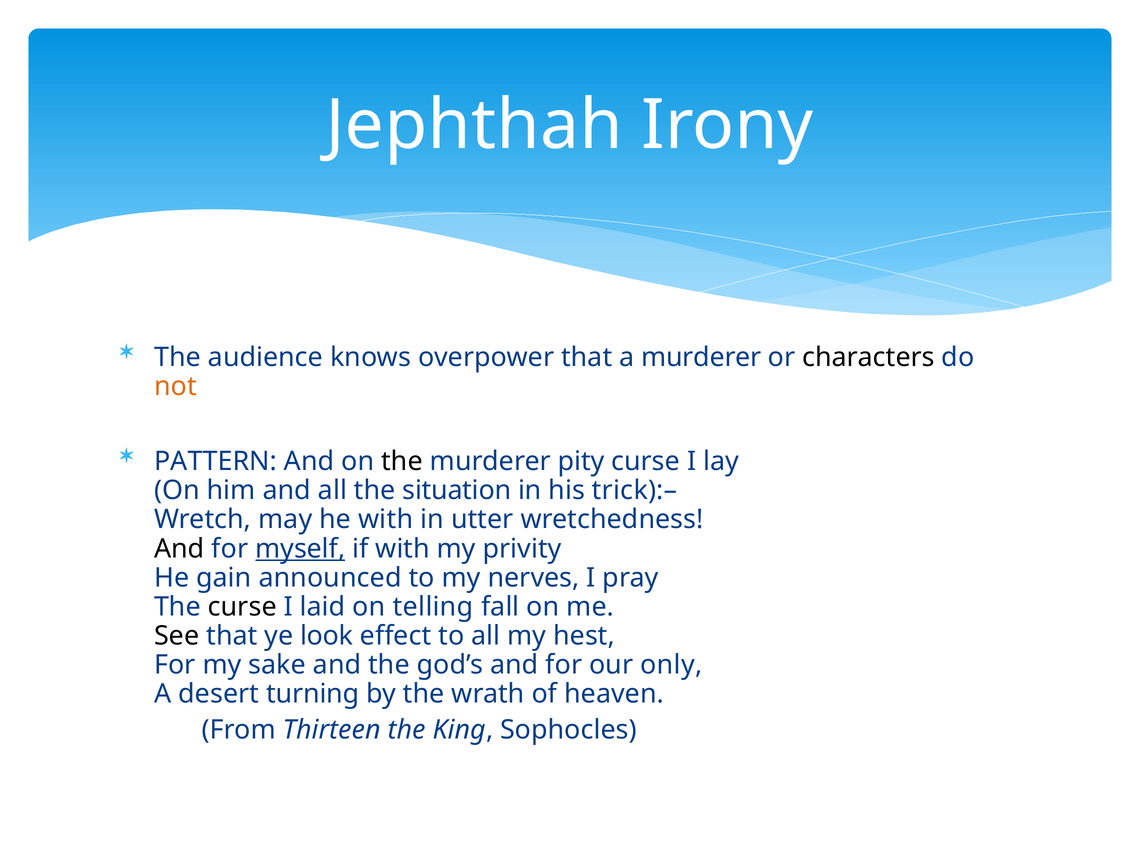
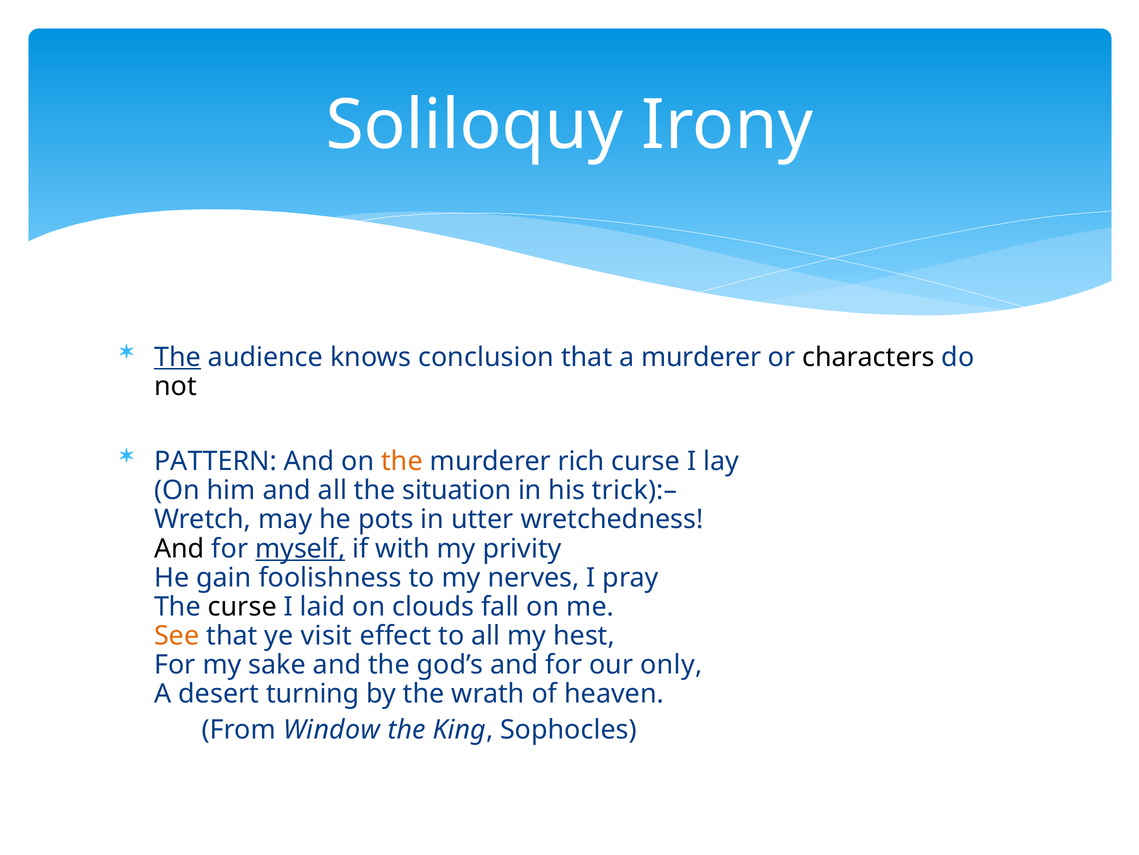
Jephthah: Jephthah -> Soliloquy (474, 125)
The underline: none -> present (178, 357)
overpower: overpower -> conclusion (486, 357)
not colour: orange -> black (175, 386)
the colour: black -> orange (402, 461)
pity: pity -> rich (581, 461)
he with: with -> pots (386, 519)
announced: announced -> foolishness (330, 577)
telling: telling -> clouds (433, 606)
See colour: black -> orange (177, 635)
look: look -> visit (327, 635)
Thirteen: Thirteen -> Window (332, 729)
